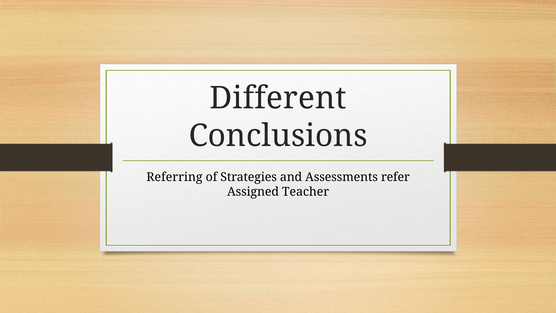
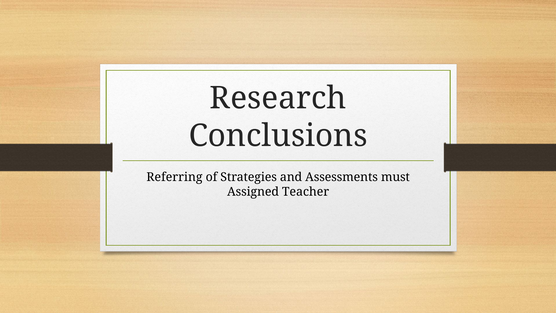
Different: Different -> Research (278, 98)
refer: refer -> must (395, 177)
